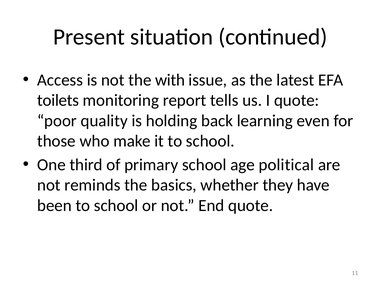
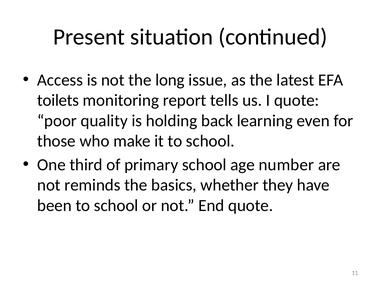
with: with -> long (170, 80)
political: political -> number (286, 165)
